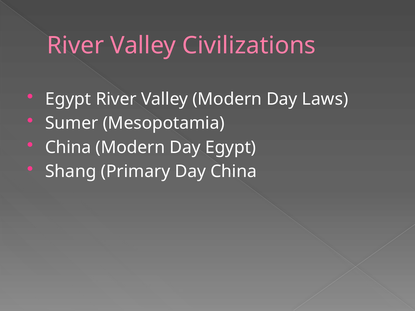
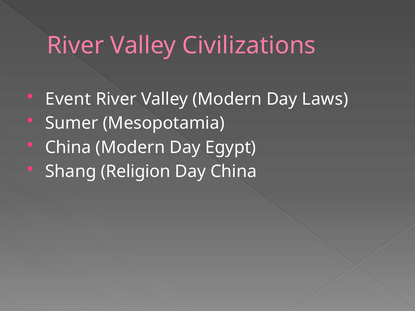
Egypt: Egypt -> Event (68, 99)
Primary: Primary -> Religion (136, 172)
